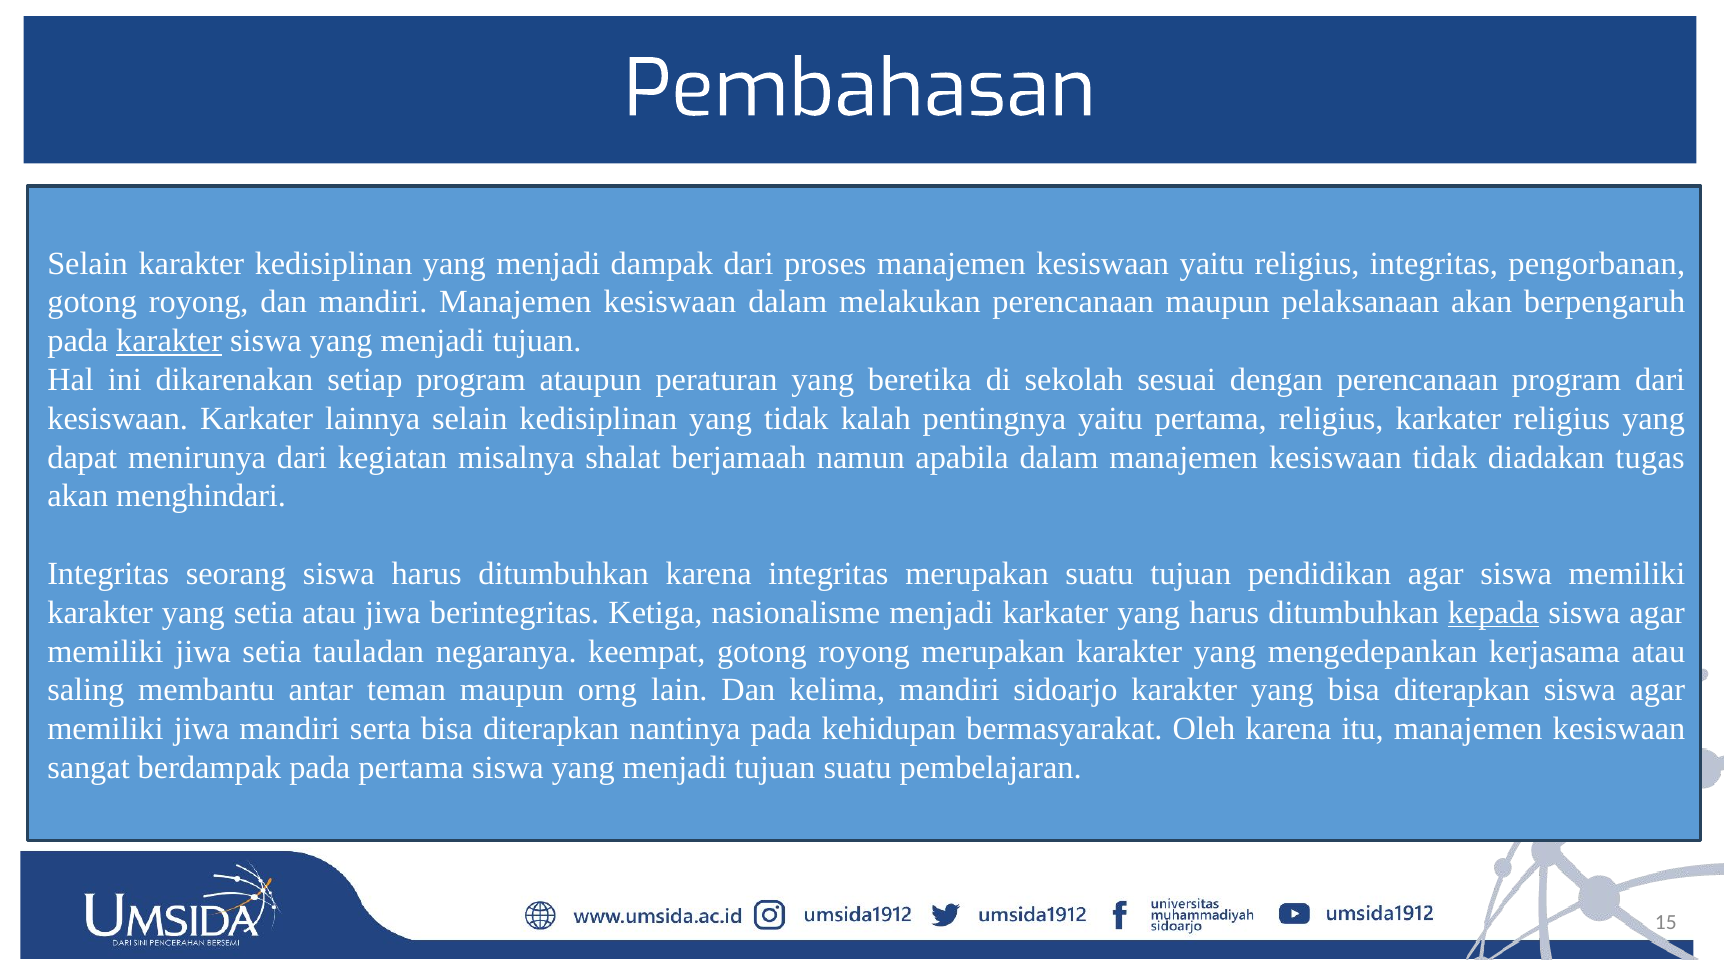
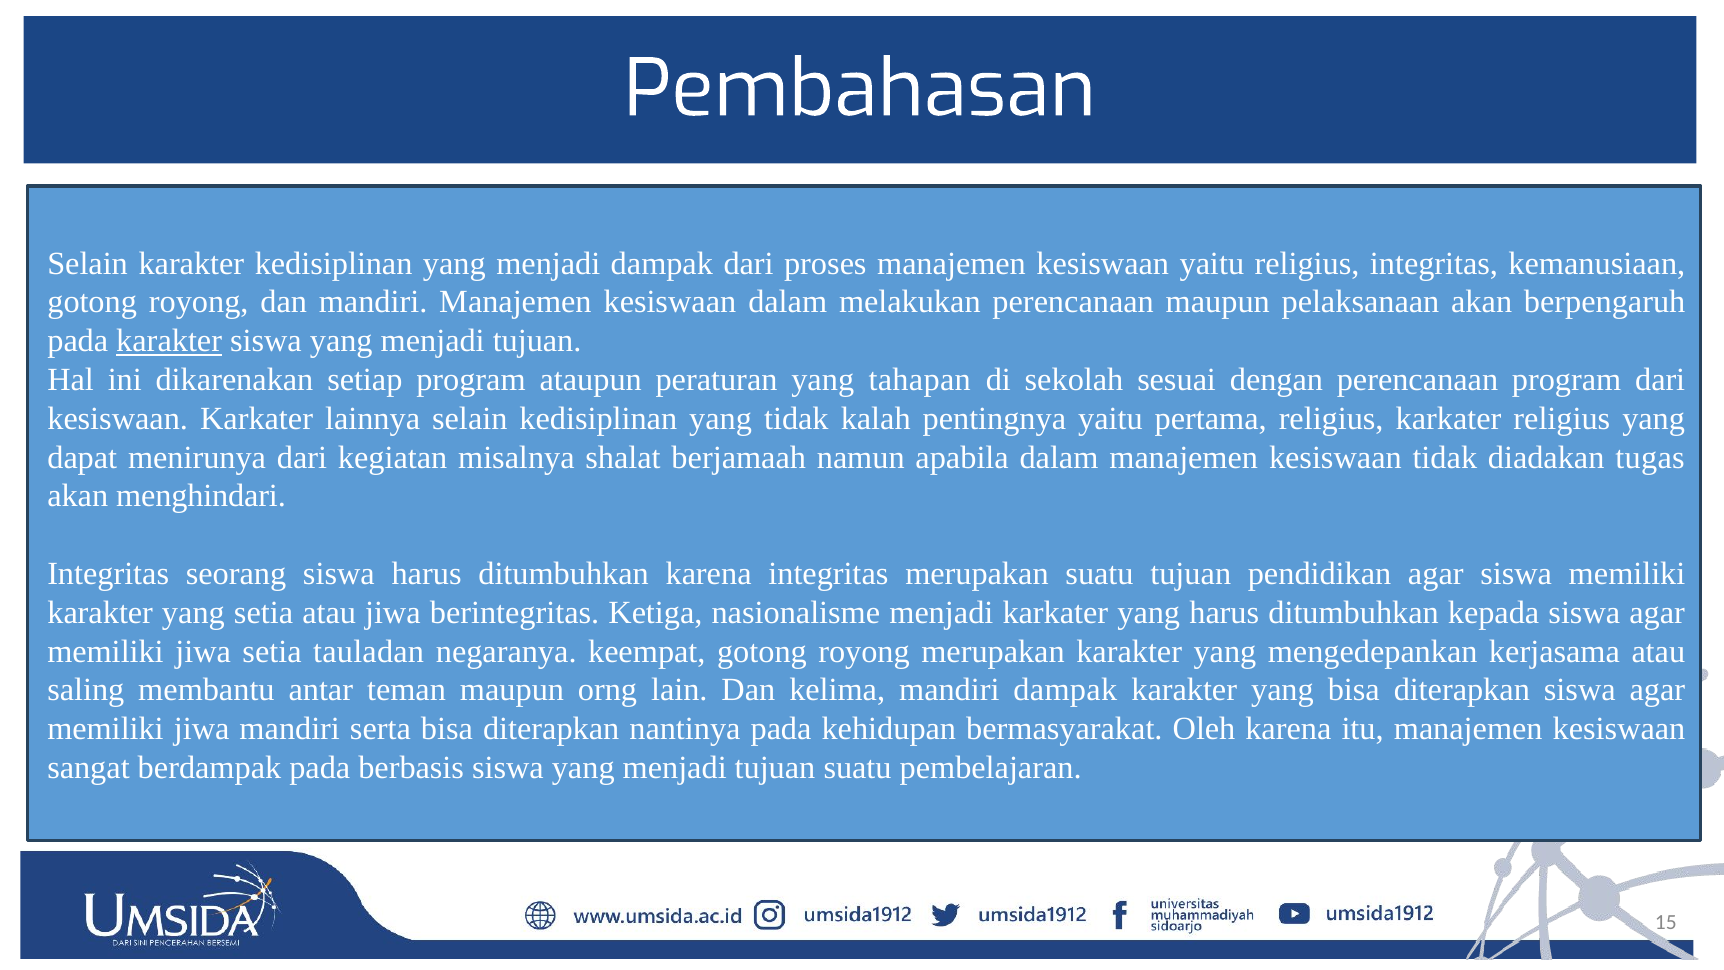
pengorbanan: pengorbanan -> kemanusiaan (1597, 263)
beretika: beretika -> tahapan (920, 380)
kepada underline: present -> none (1494, 612)
mandiri sidoarjo: sidoarjo -> dampak (1065, 690)
pada pertama: pertama -> berbasis (411, 768)
